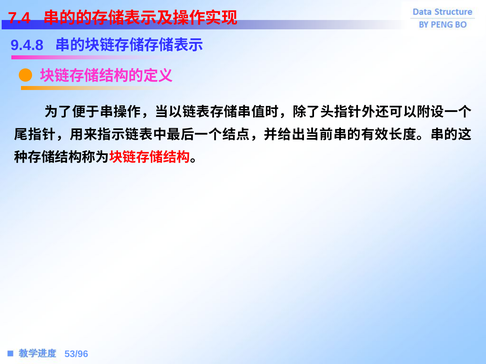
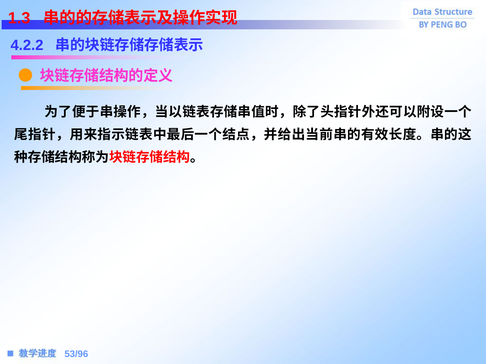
7.4: 7.4 -> 1.3 (19, 18)
9.4.8: 9.4.8 -> 4.2.2 (27, 45)
